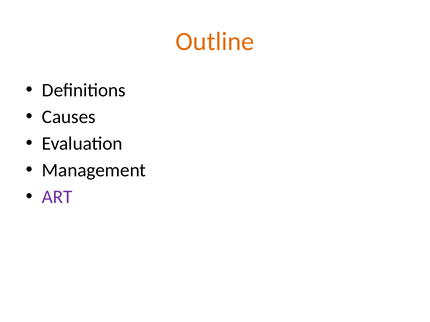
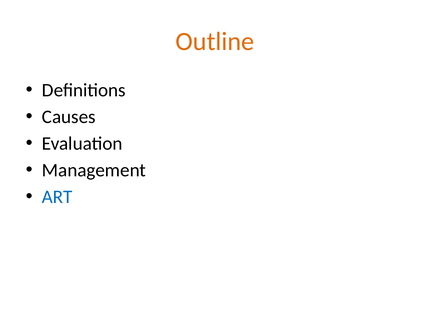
ART colour: purple -> blue (57, 197)
